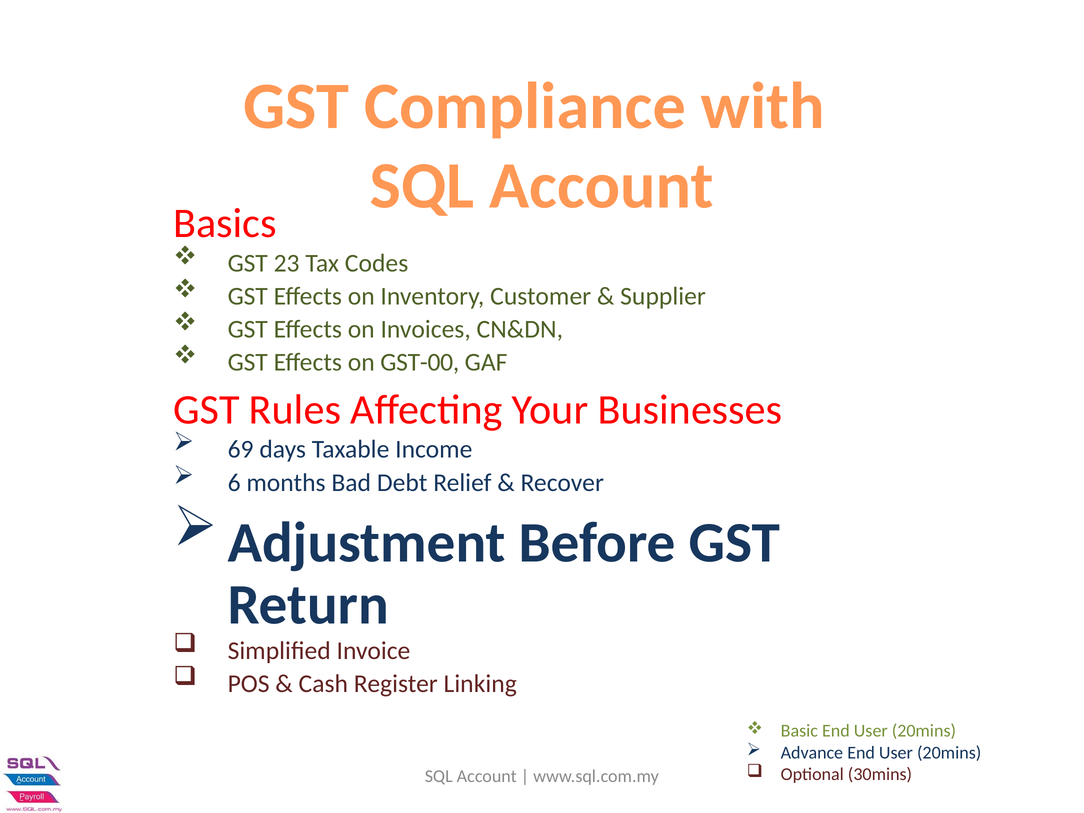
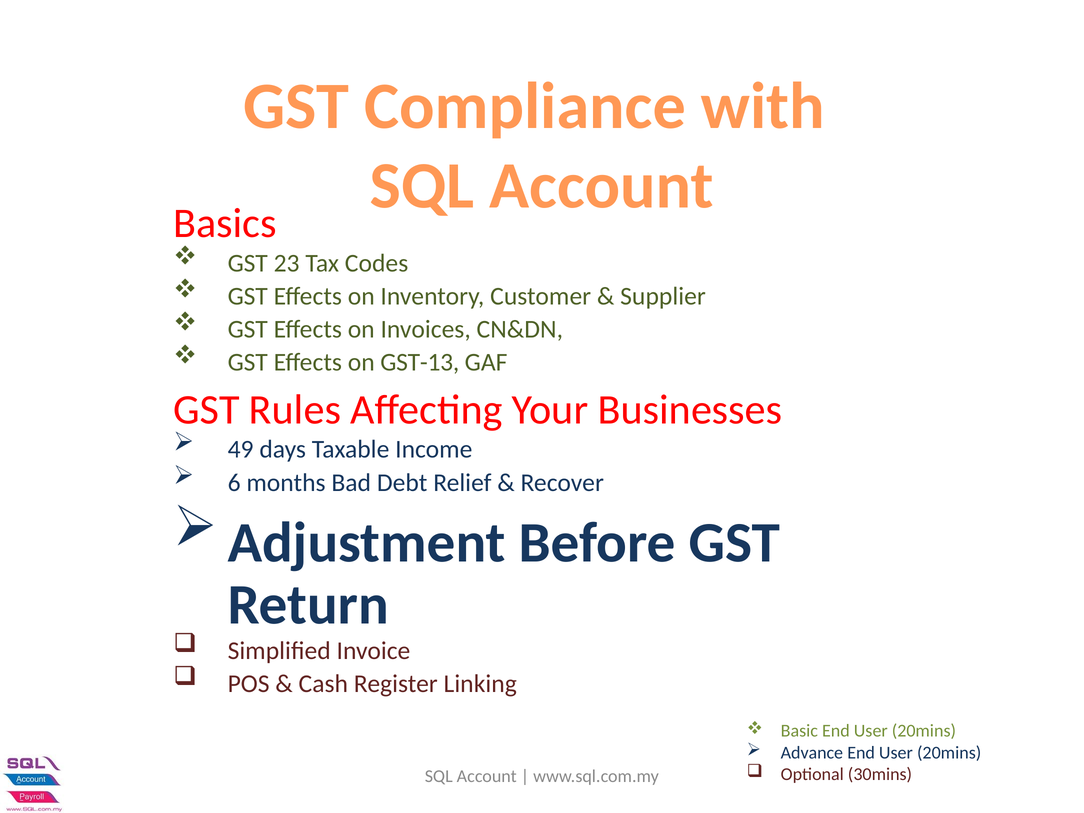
GST-00: GST-00 -> GST-13 (420, 362)
69: 69 -> 49 (241, 450)
